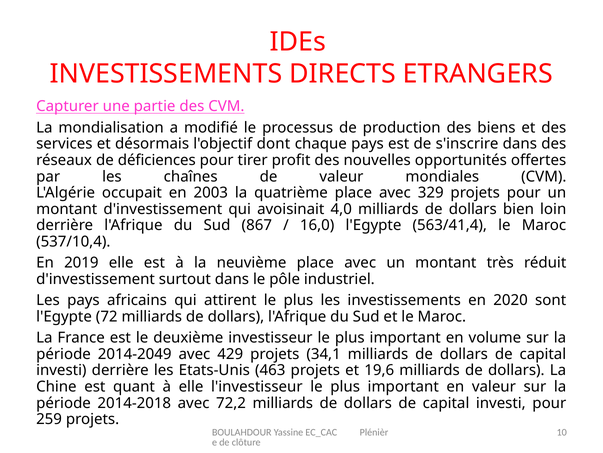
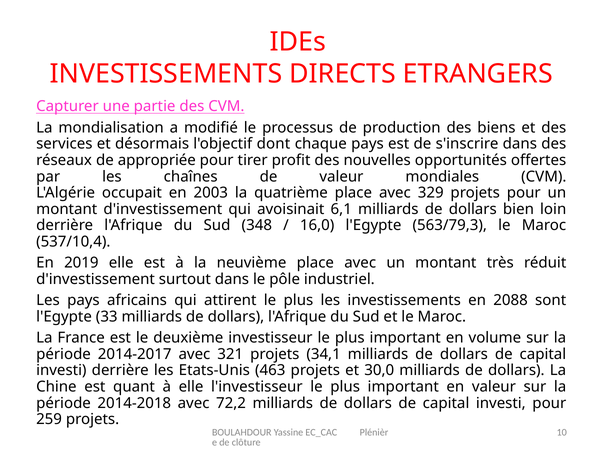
déficiences: déficiences -> appropriée (157, 160)
4,0: 4,0 -> 6,1 (341, 209)
867: 867 -> 348 (257, 225)
563/41,4: 563/41,4 -> 563/79,3 (450, 225)
2020: 2020 -> 2088 (511, 300)
72: 72 -> 33 (107, 316)
2014-2049: 2014-2049 -> 2014-2017 (135, 354)
429: 429 -> 321 (230, 354)
19,6: 19,6 -> 30,0 (379, 370)
